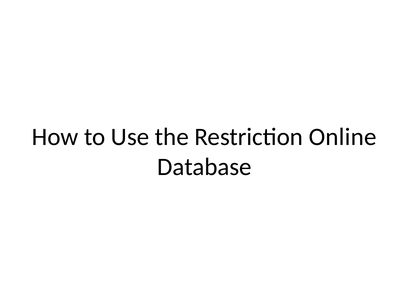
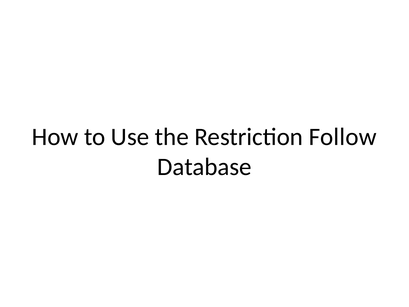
Online: Online -> Follow (343, 137)
